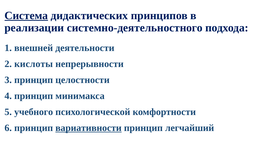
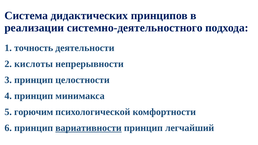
Система underline: present -> none (26, 16)
внешней: внешней -> точность (34, 48)
учебного: учебного -> горючим (34, 112)
